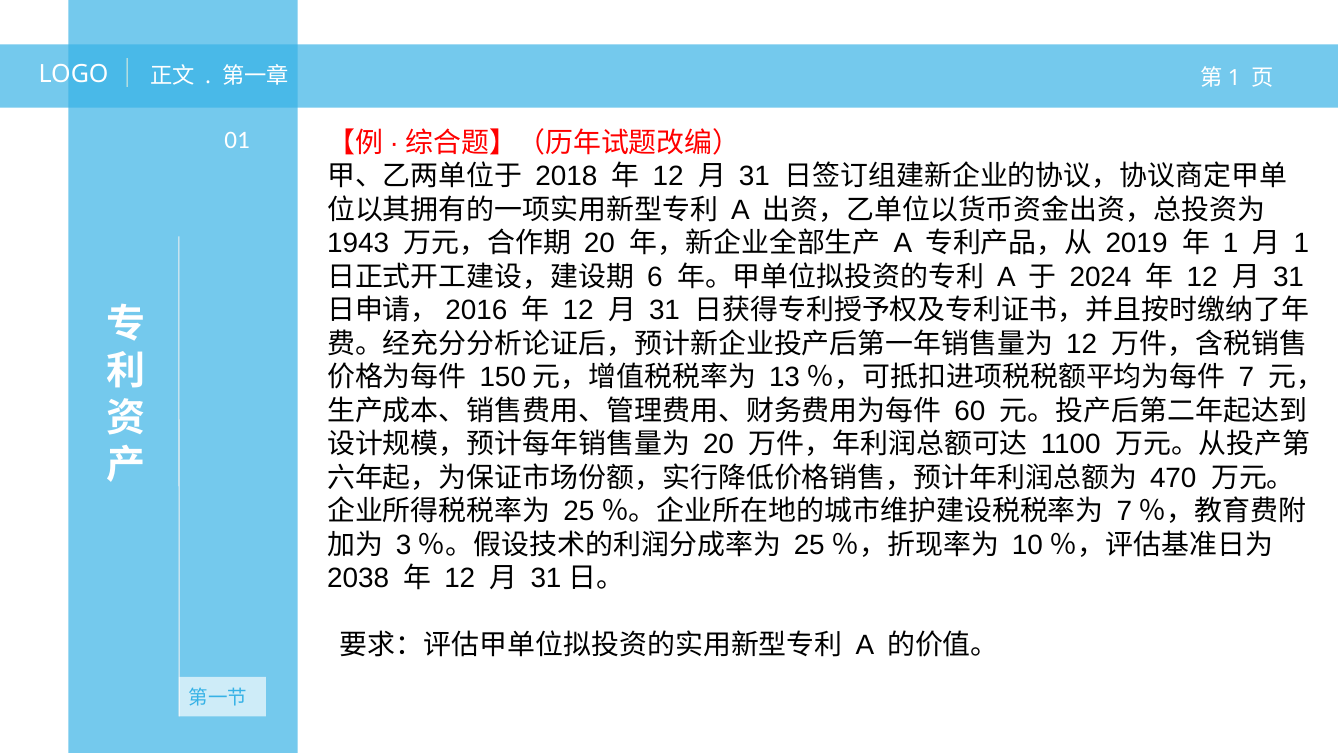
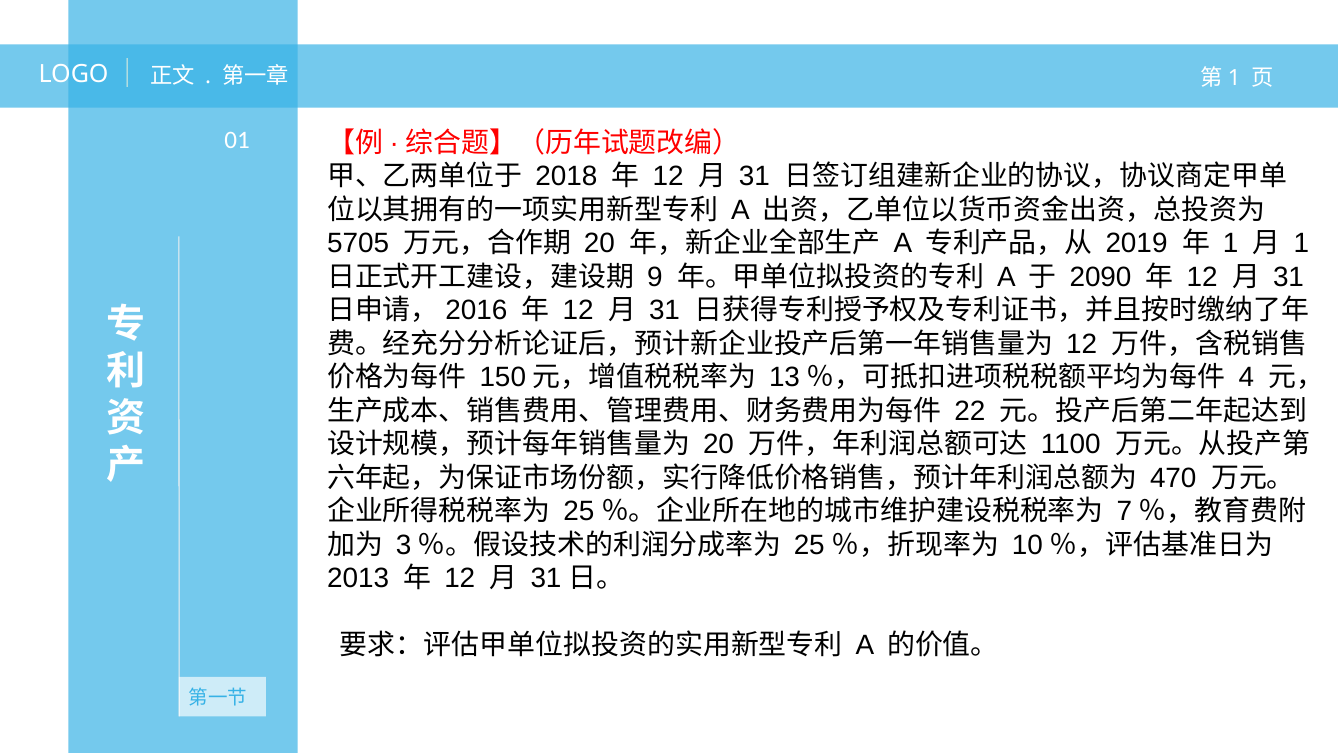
1943: 1943 -> 5705 (358, 243)
6: 6 -> 9 (655, 277)
2024: 2024 -> 2090 (1101, 277)
7: 7 -> 4 (1246, 377)
60: 60 -> 22 (970, 411)
2038: 2038 -> 2013 (358, 578)
